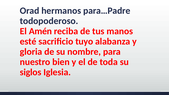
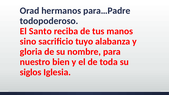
Amén: Amén -> Santo (40, 31)
esté: esté -> sino (28, 41)
